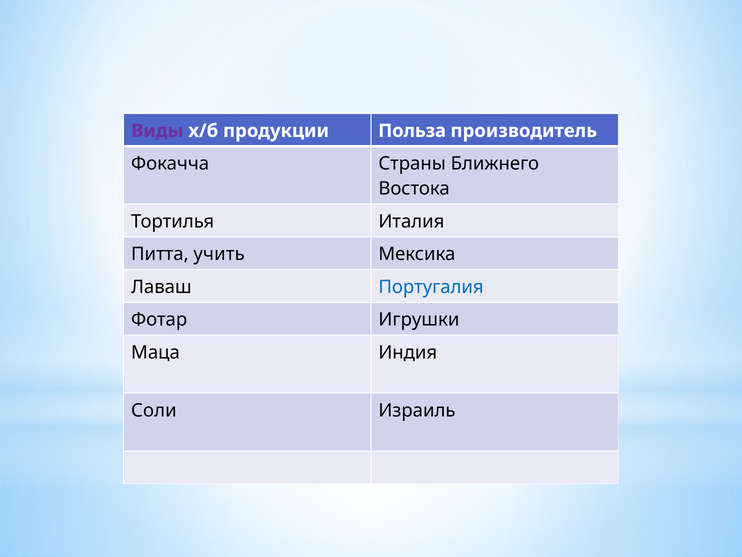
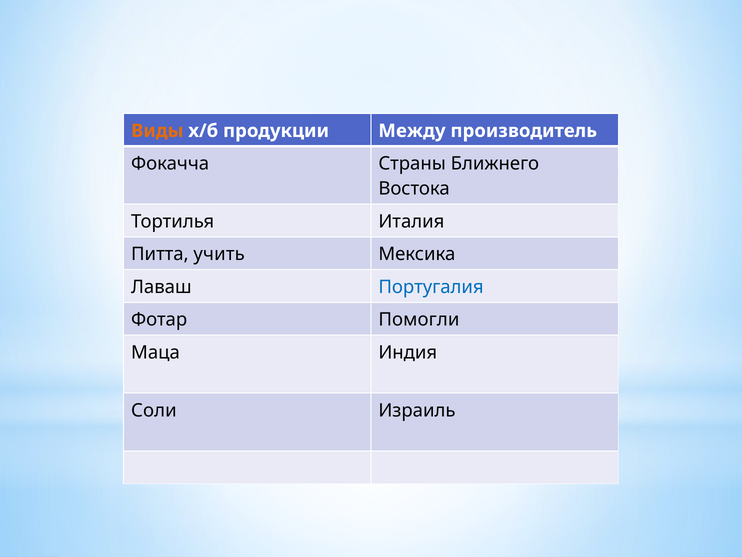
Виды colour: purple -> orange (157, 131)
Польза: Польза -> Между (412, 131)
Игрушки: Игрушки -> Помогли (419, 319)
